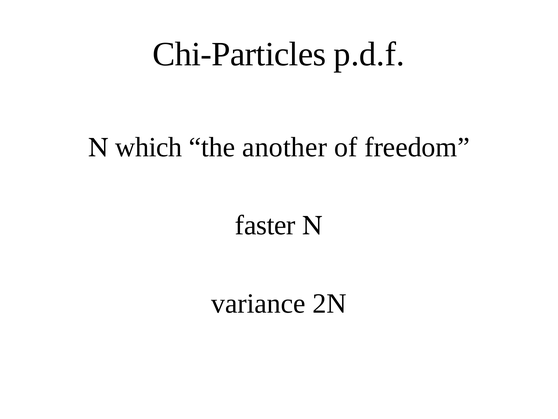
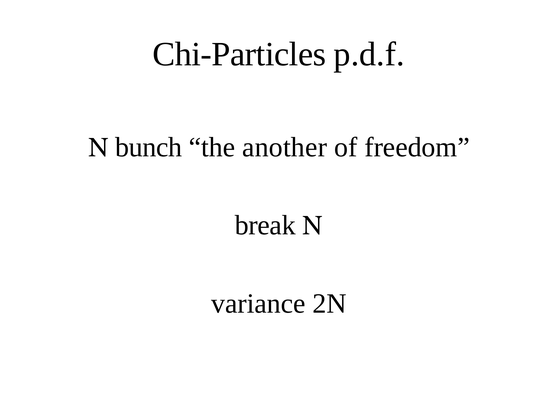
which: which -> bunch (149, 147)
faster: faster -> break (265, 225)
